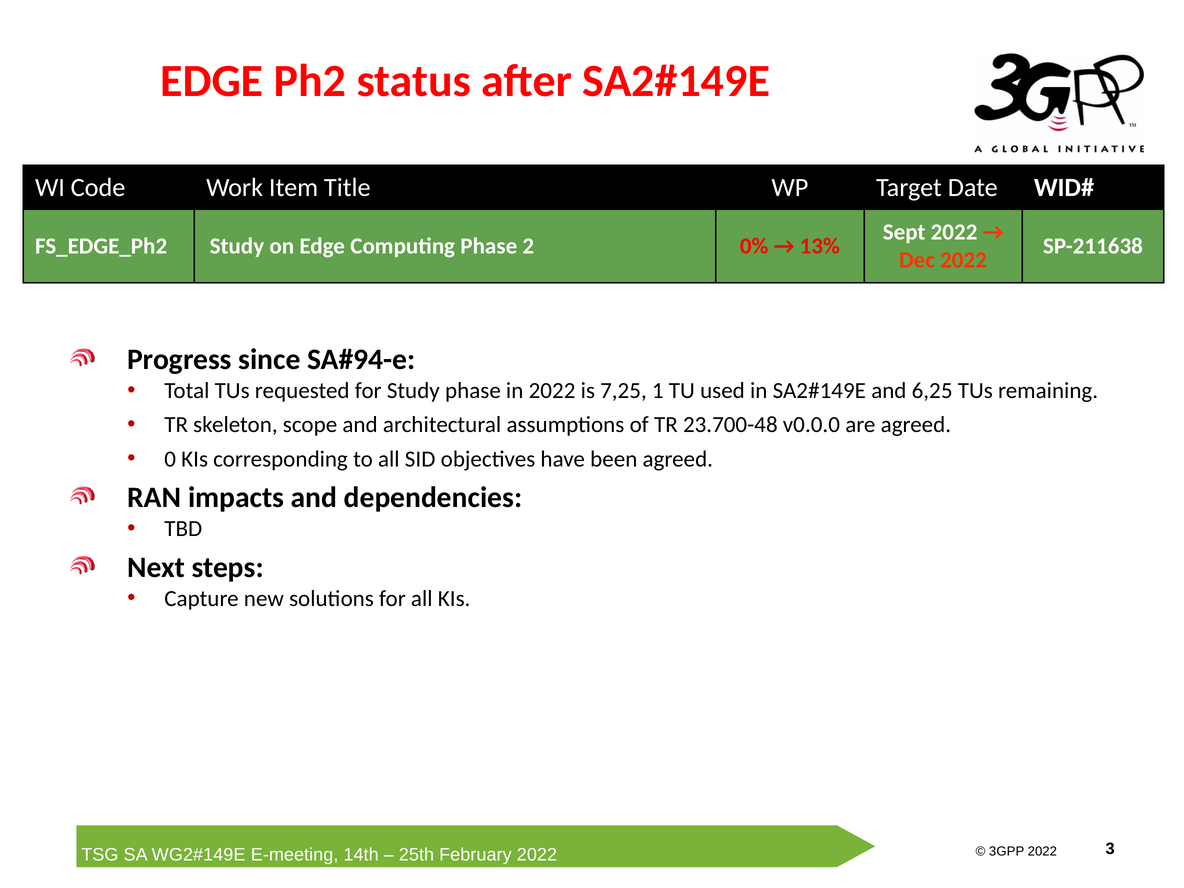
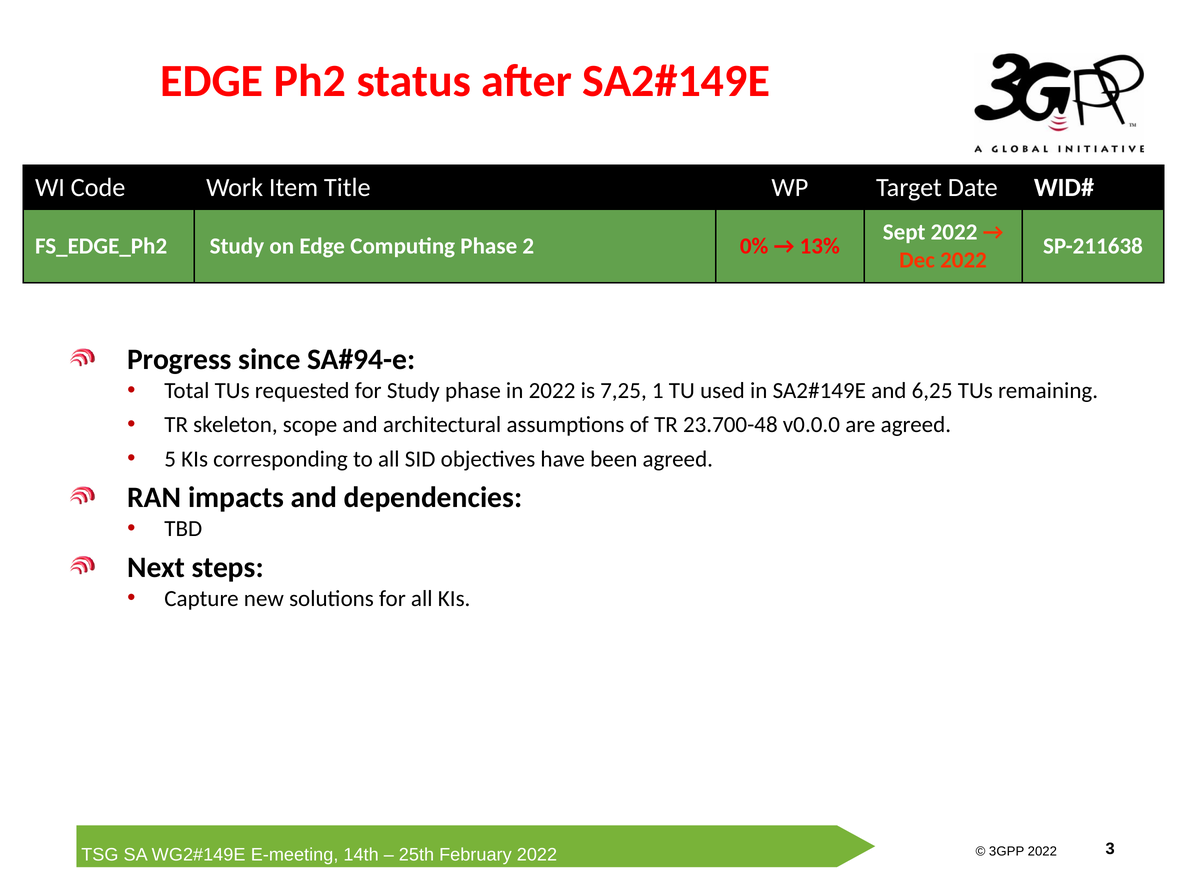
0: 0 -> 5 (170, 459)
